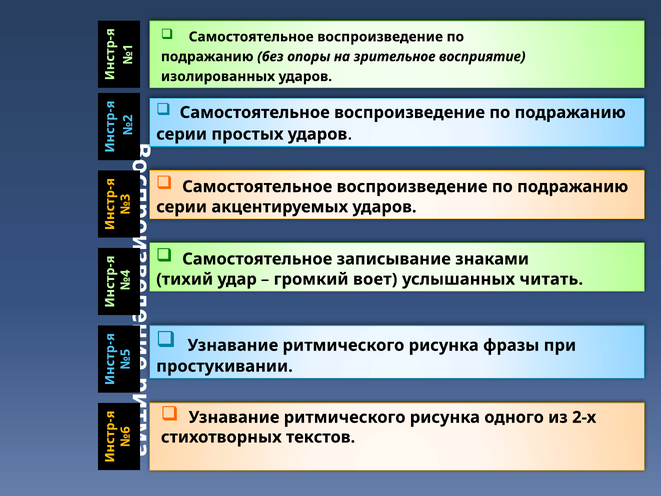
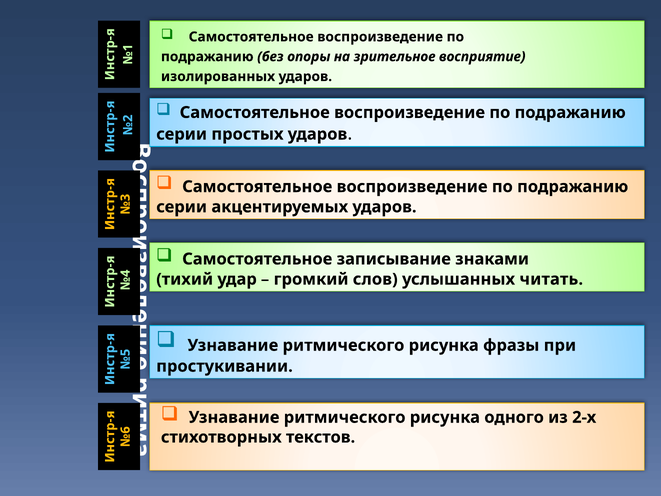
воет: воет -> слов (375, 279)
